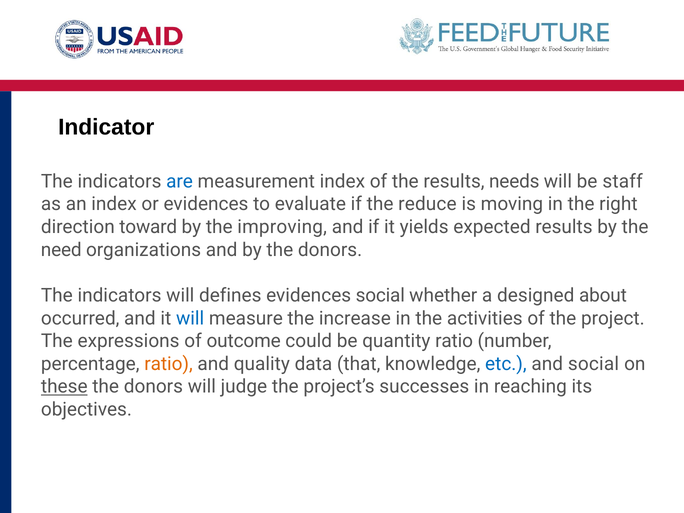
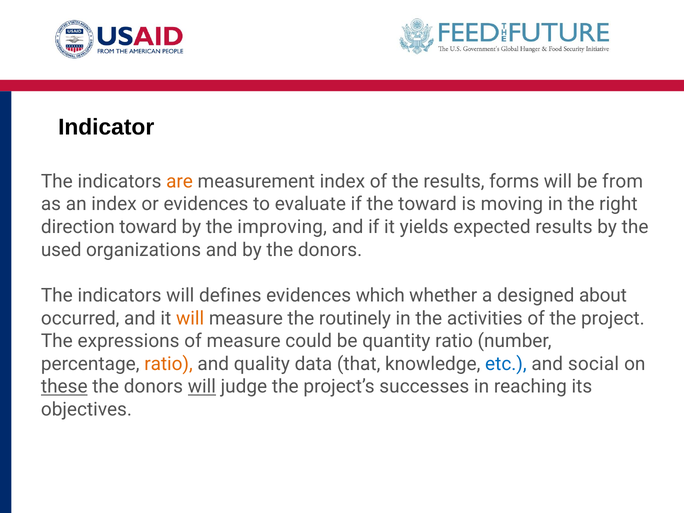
are colour: blue -> orange (180, 181)
needs: needs -> forms (514, 181)
staff: staff -> from (623, 181)
the reduce: reduce -> toward (428, 204)
need: need -> used (61, 250)
evidences social: social -> which (380, 295)
will colour: blue -> orange (190, 318)
increase: increase -> routinely (355, 318)
of outcome: outcome -> measure (244, 341)
will underline: none -> present (202, 387)
